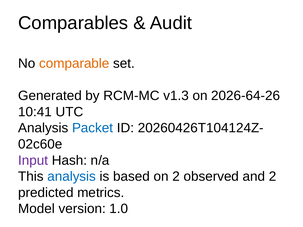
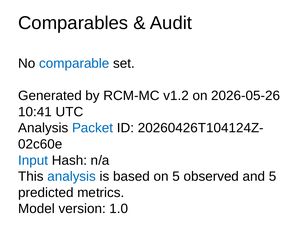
comparable colour: orange -> blue (74, 64)
v1.3: v1.3 -> v1.2 (176, 96)
2026-64-26: 2026-64-26 -> 2026-05-26 (246, 96)
Input colour: purple -> blue (33, 161)
on 2: 2 -> 5 (176, 177)
and 2: 2 -> 5 (273, 177)
